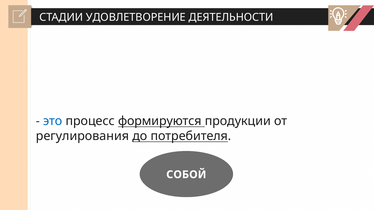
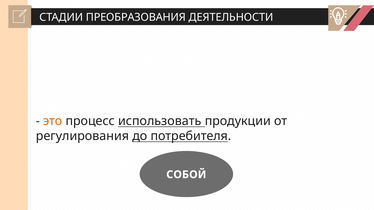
УДОВЛЕТВОРЕНИЕ: УДОВЛЕТВОРЕНИЕ -> ПРЕОБРАЗОВАНИЯ (136, 17)
это colour: blue -> orange (53, 121)
формируются: формируются -> использовать (160, 121)
